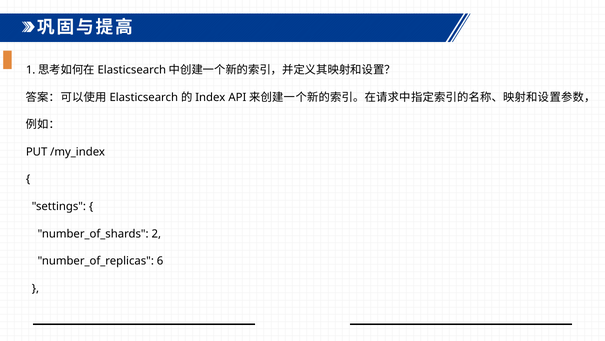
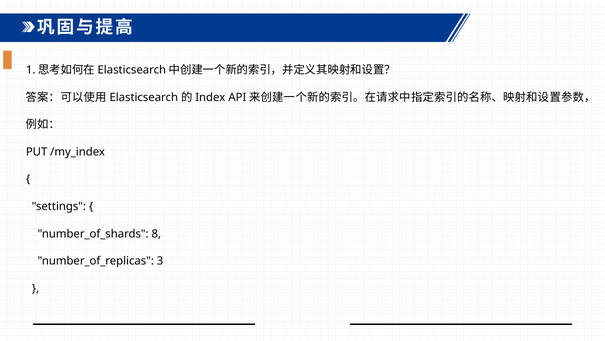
2: 2 -> 8 (156, 233)
6: 6 -> 3 (160, 261)
